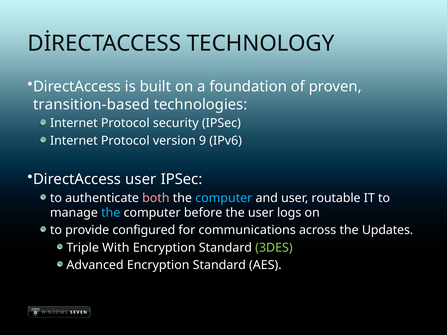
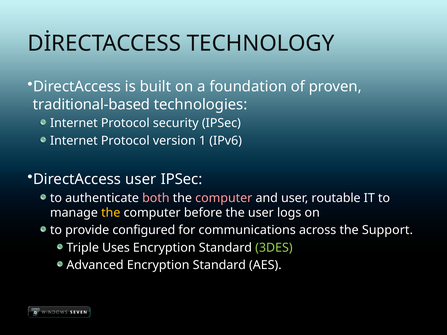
transition-based: transition-based -> traditional-based (92, 105)
9: 9 -> 1 (202, 141)
computer colour: light blue -> pink (224, 198)
the colour: light blue -> yellow (111, 213)
Updates: Updates -> Support (387, 230)
With: With -> Uses (116, 248)
